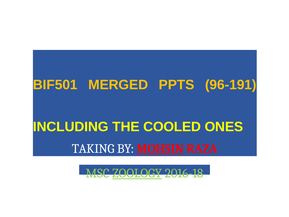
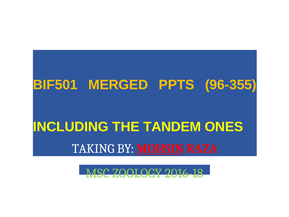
96-191: 96-191 -> 96-355 (231, 85)
COOLED: COOLED -> TANDEM (172, 127)
ZOOLOGY underline: present -> none (137, 173)
